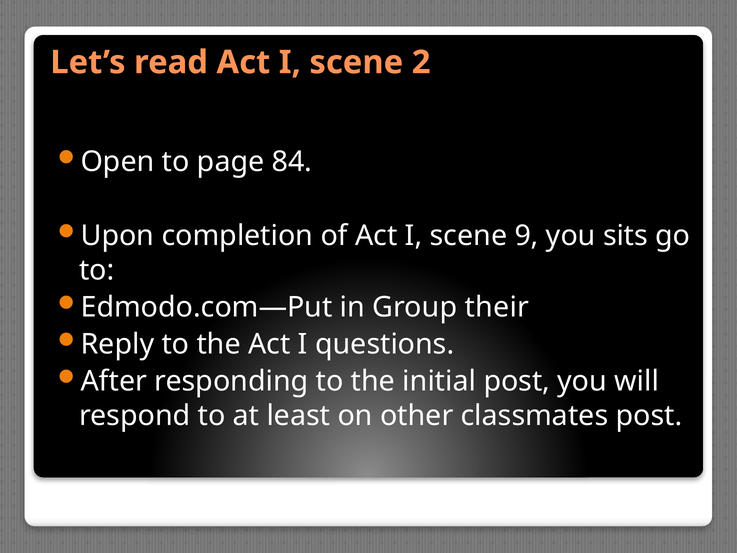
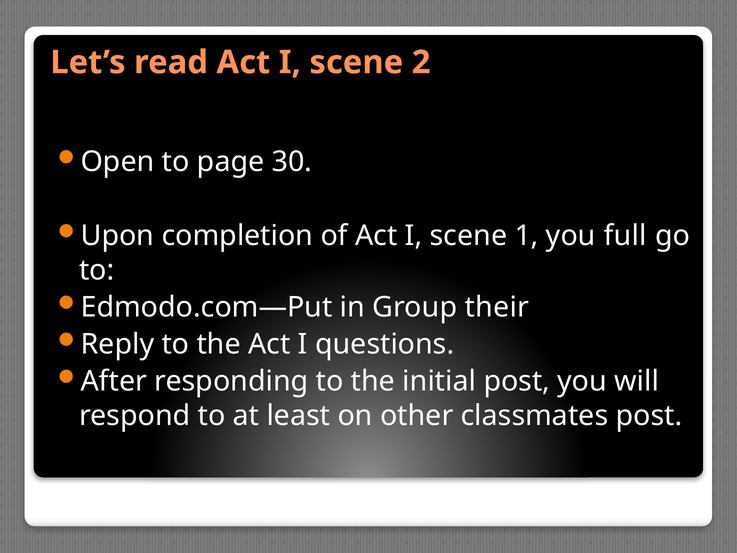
84: 84 -> 30 (292, 162)
9: 9 -> 1 (527, 236)
sits: sits -> full (625, 236)
